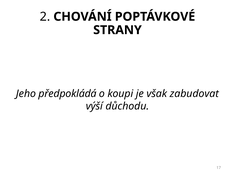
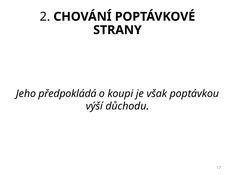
zabudovat: zabudovat -> poptávkou (194, 94)
